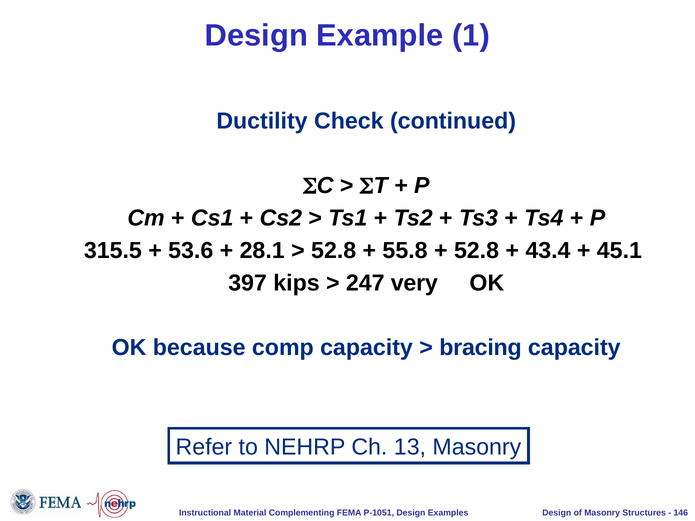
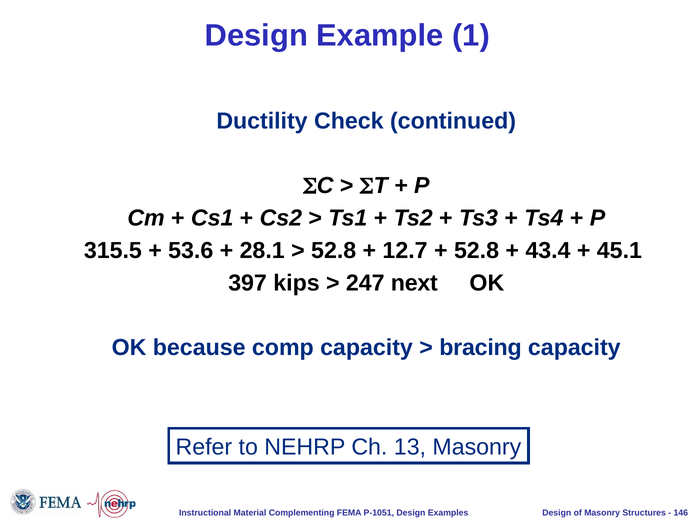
55.8: 55.8 -> 12.7 (405, 251)
very: very -> next (414, 283)
